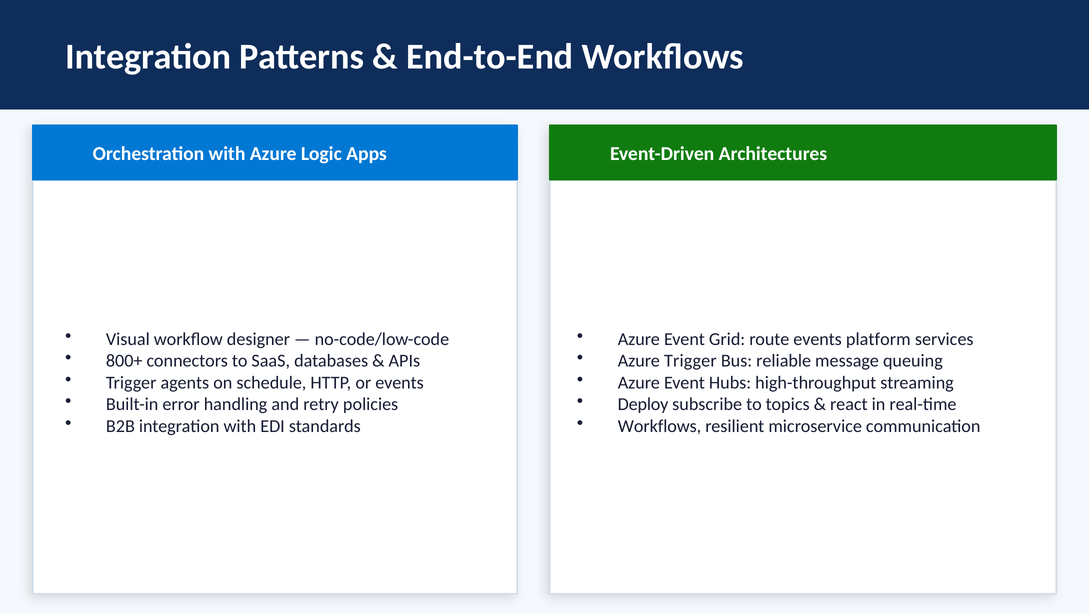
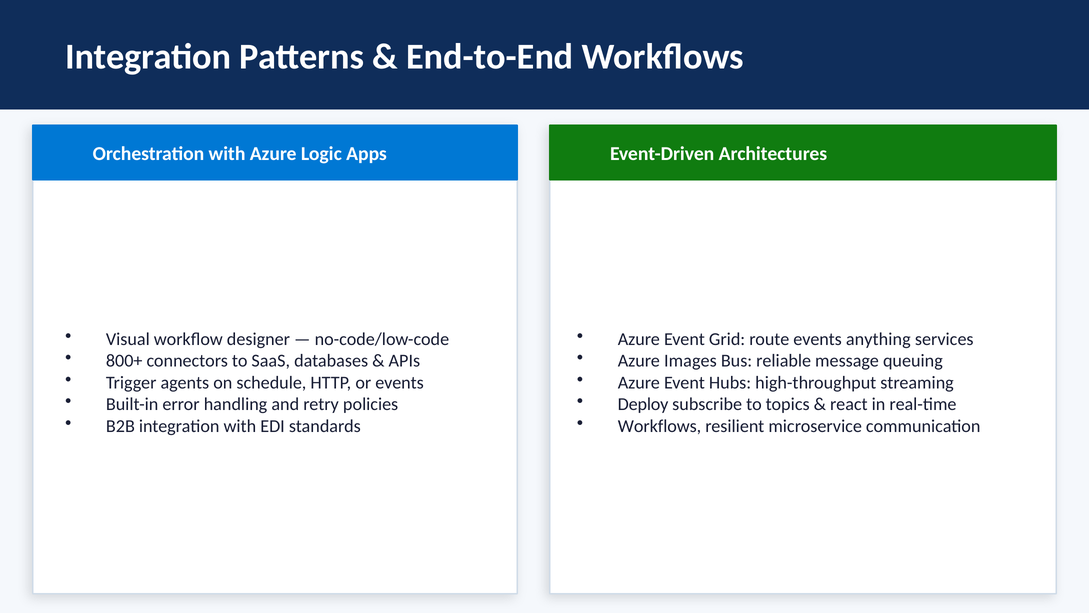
platform: platform -> anything (878, 339)
Azure Trigger: Trigger -> Images (690, 361)
